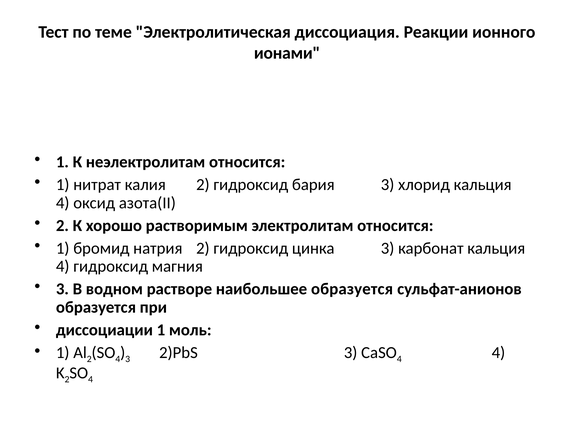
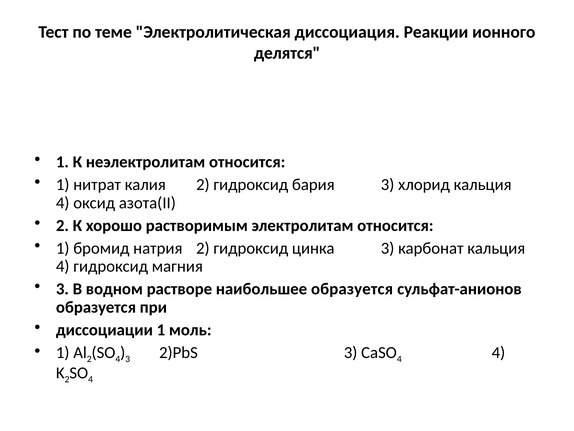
ионами: ионами -> делятся (287, 53)
